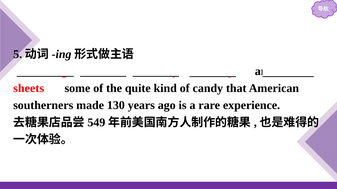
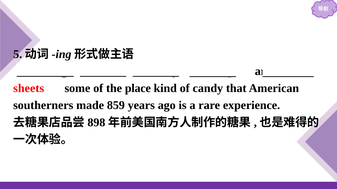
quite: quite -> place (138, 88)
130: 130 -> 859 (116, 106)
549: 549 -> 898 (96, 123)
